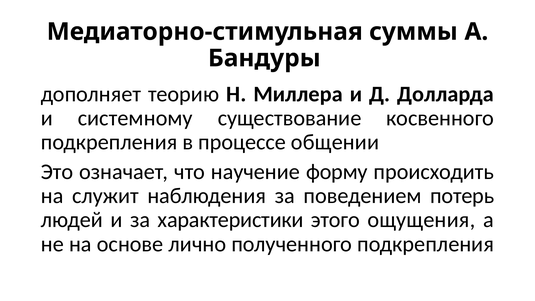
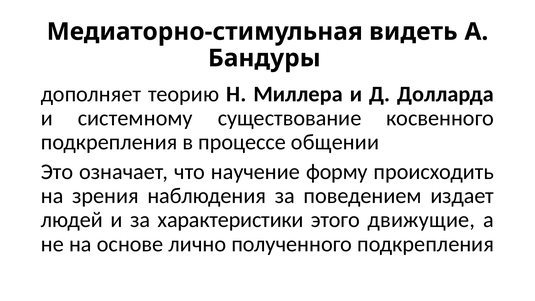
суммы: суммы -> видеть (413, 32)
служит: служит -> зрения (105, 196)
потерь: потерь -> издает (462, 196)
ощущения: ощущения -> движущие (421, 220)
